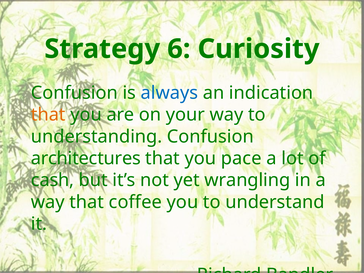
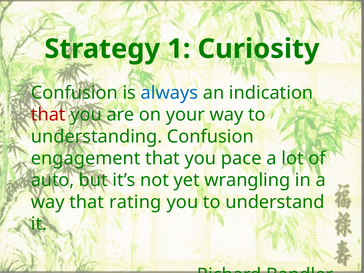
6: 6 -> 1 (179, 49)
that colour: orange -> red (48, 115)
architectures: architectures -> engagement (86, 158)
cash: cash -> auto (53, 180)
coffee: coffee -> rating (135, 202)
